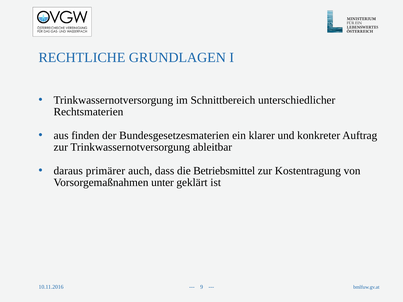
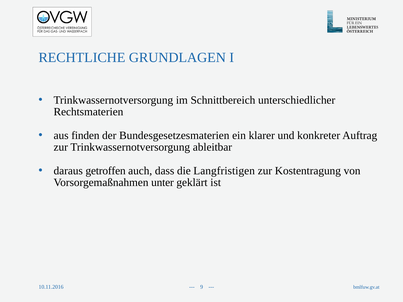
primärer: primärer -> getroffen (106, 171)
Betriebsmittel: Betriebsmittel -> Langfristigen (224, 171)
